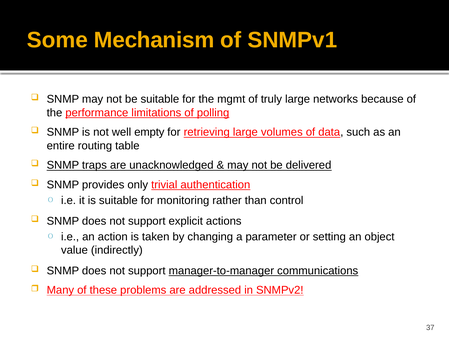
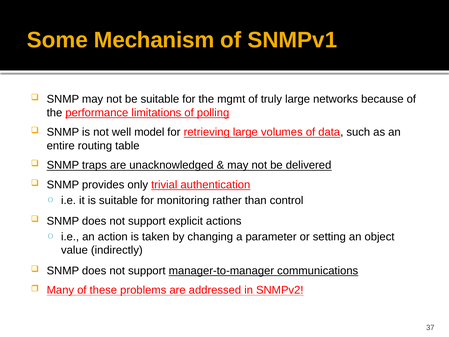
empty: empty -> model (149, 132)
